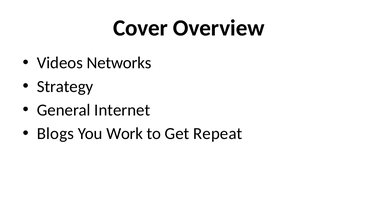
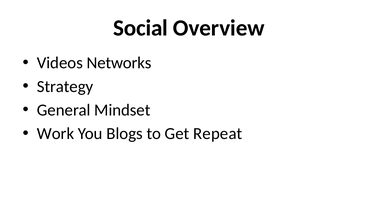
Cover: Cover -> Social (141, 28)
Internet: Internet -> Mindset (122, 110)
Blogs: Blogs -> Work (56, 133)
Work: Work -> Blogs (125, 133)
